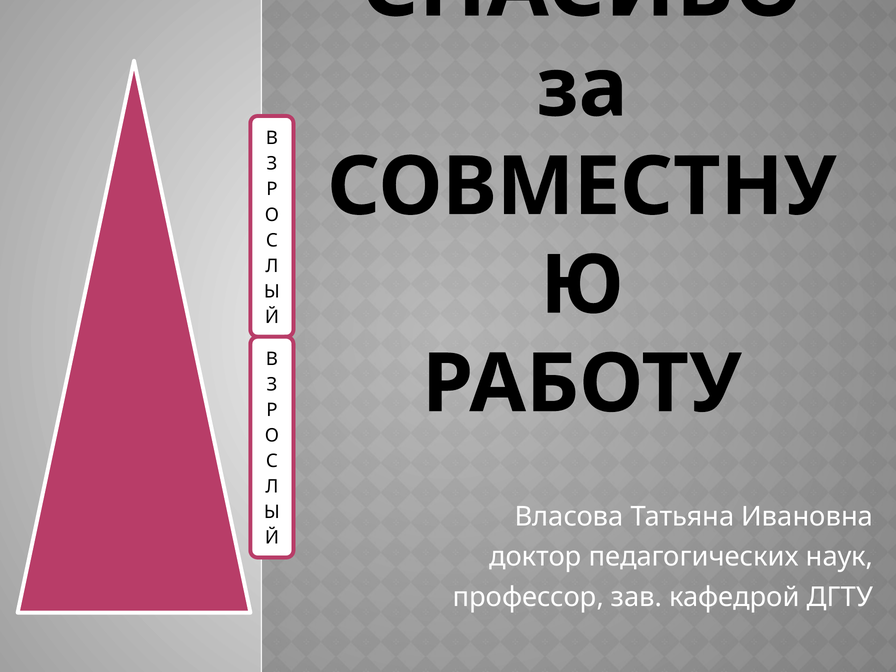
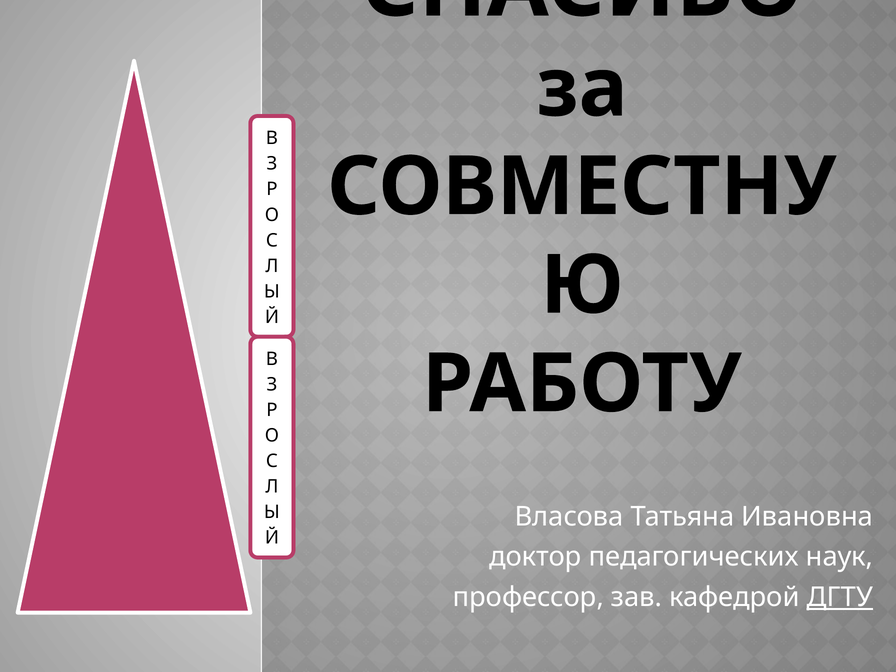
ДГТУ underline: none -> present (840, 597)
